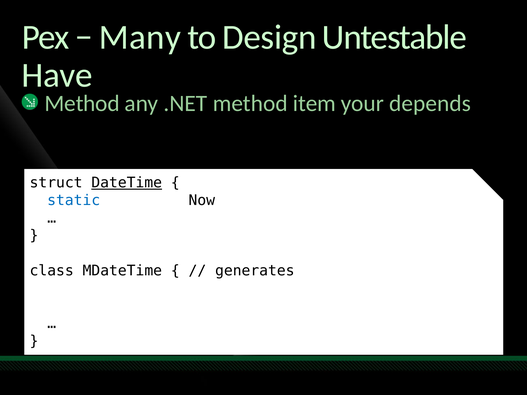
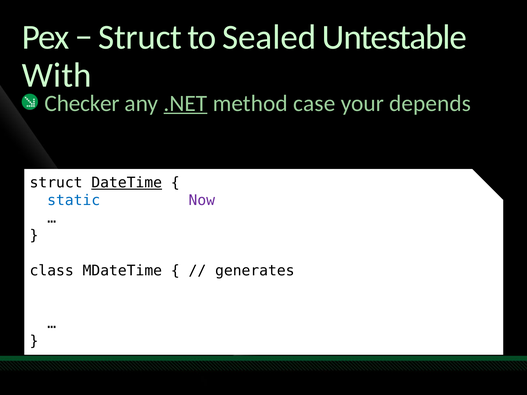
Many: Many -> Struct (140, 37)
Design: Design -> Sealed (269, 37)
Have: Have -> With (57, 75)
Method: Method -> Checker (82, 103)
.NET underline: none -> present (185, 103)
item: item -> case (314, 103)
Now colour: black -> purple (202, 200)
